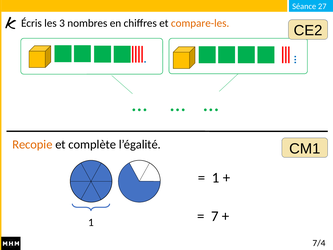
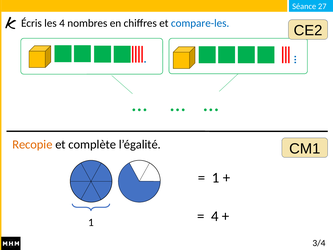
les 3: 3 -> 4 (62, 23)
compare-les colour: orange -> blue (200, 23)
7: 7 -> 4 (215, 216)
7/4: 7/4 -> 3/4 (319, 243)
